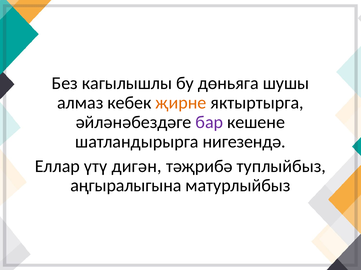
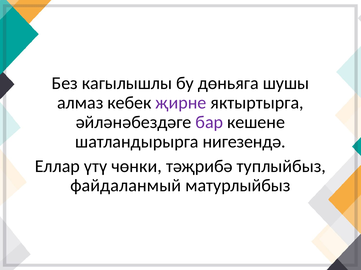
җирне colour: orange -> purple (181, 103)
дигән: дигән -> чөнки (137, 167)
аңгыралыгына: аңгыралыгына -> файдаланмый (126, 186)
